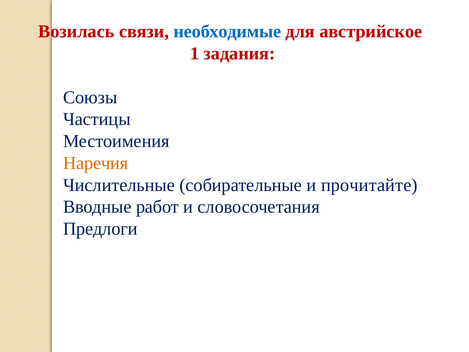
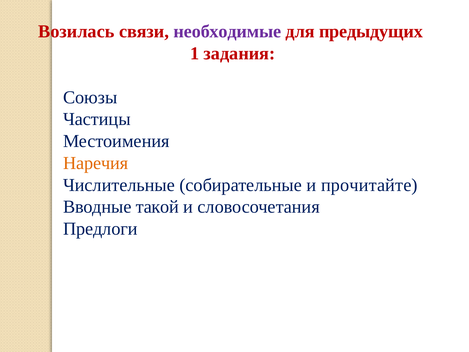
необходимые colour: blue -> purple (227, 32)
австрийское: австрийское -> предыдущих (371, 32)
работ: работ -> такой (157, 207)
